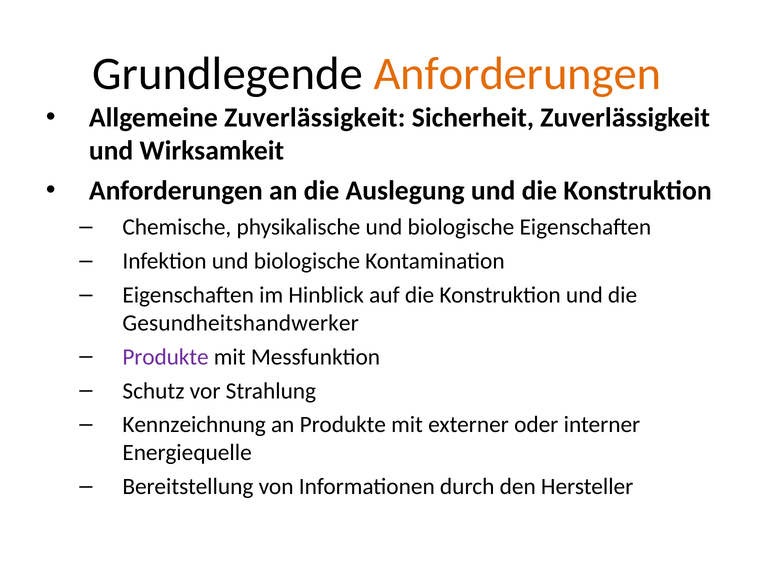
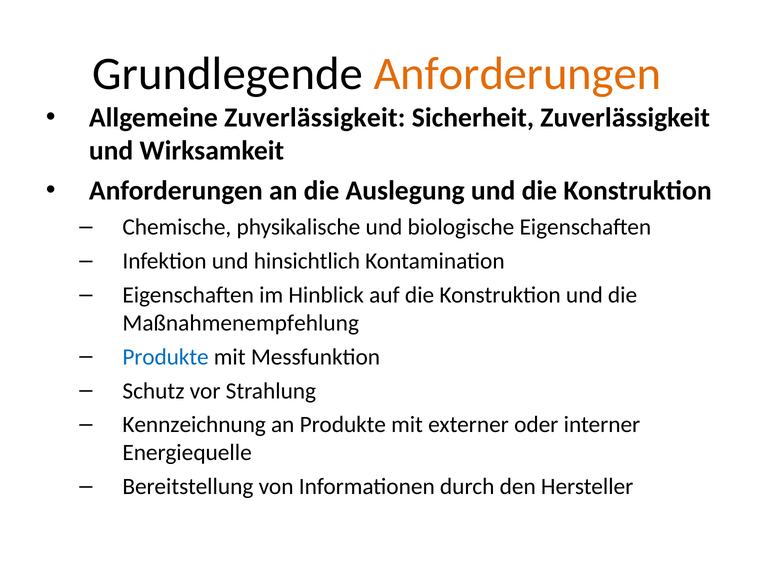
Infektion und biologische: biologische -> hinsichtlich (307, 261)
Gesundheitshandwerker: Gesundheitshandwerker -> Maßnahmenempfehlung (241, 323)
Produkte colour: purple -> blue (166, 357)
